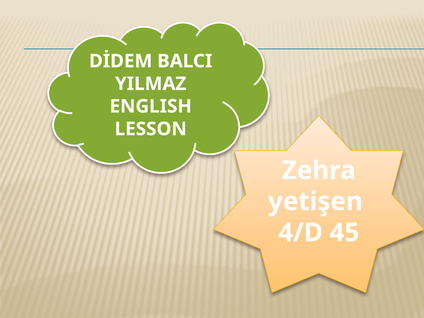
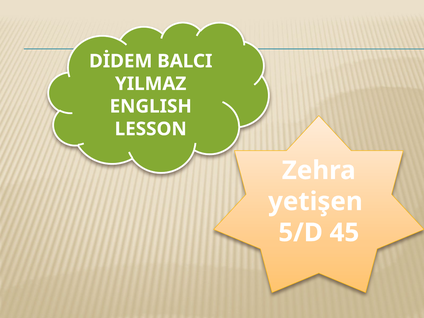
4/D: 4/D -> 5/D (301, 233)
